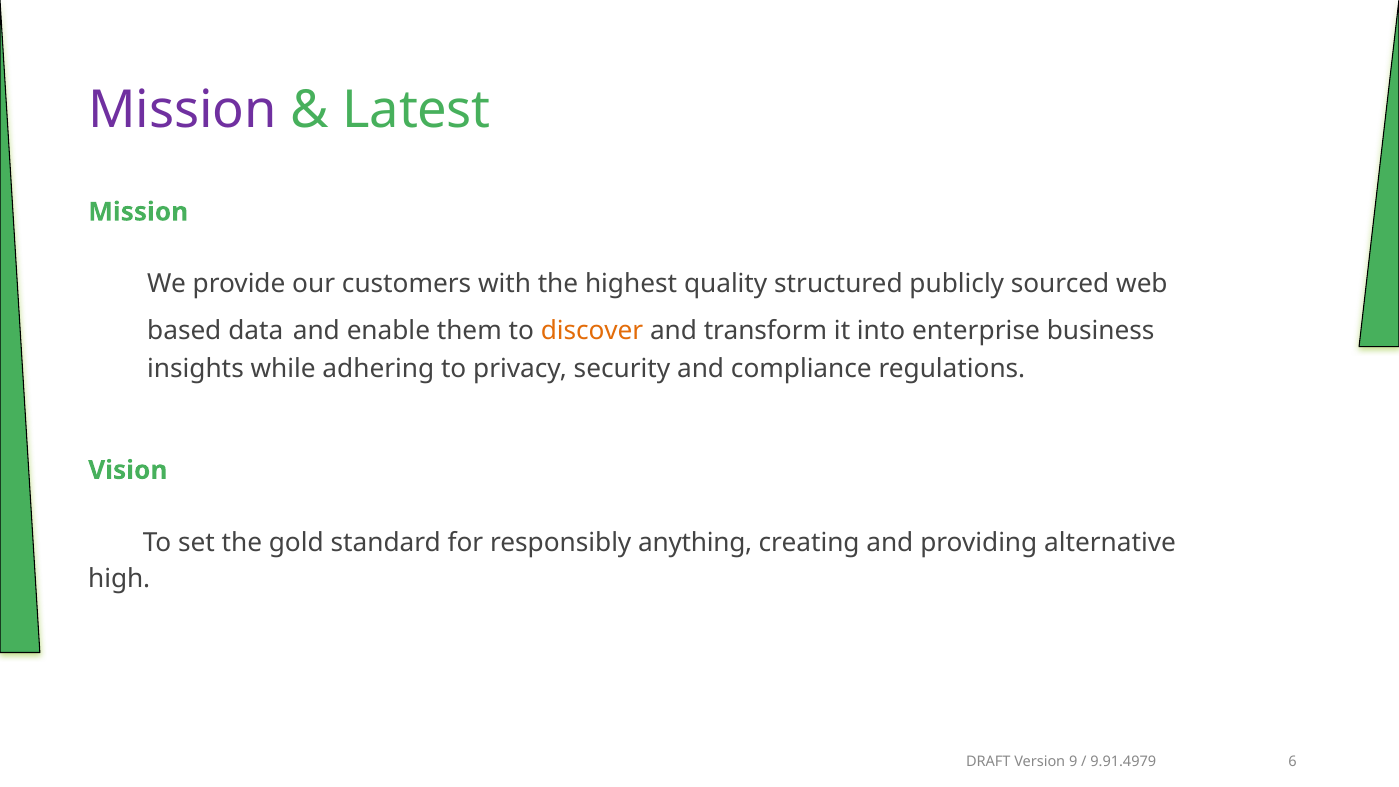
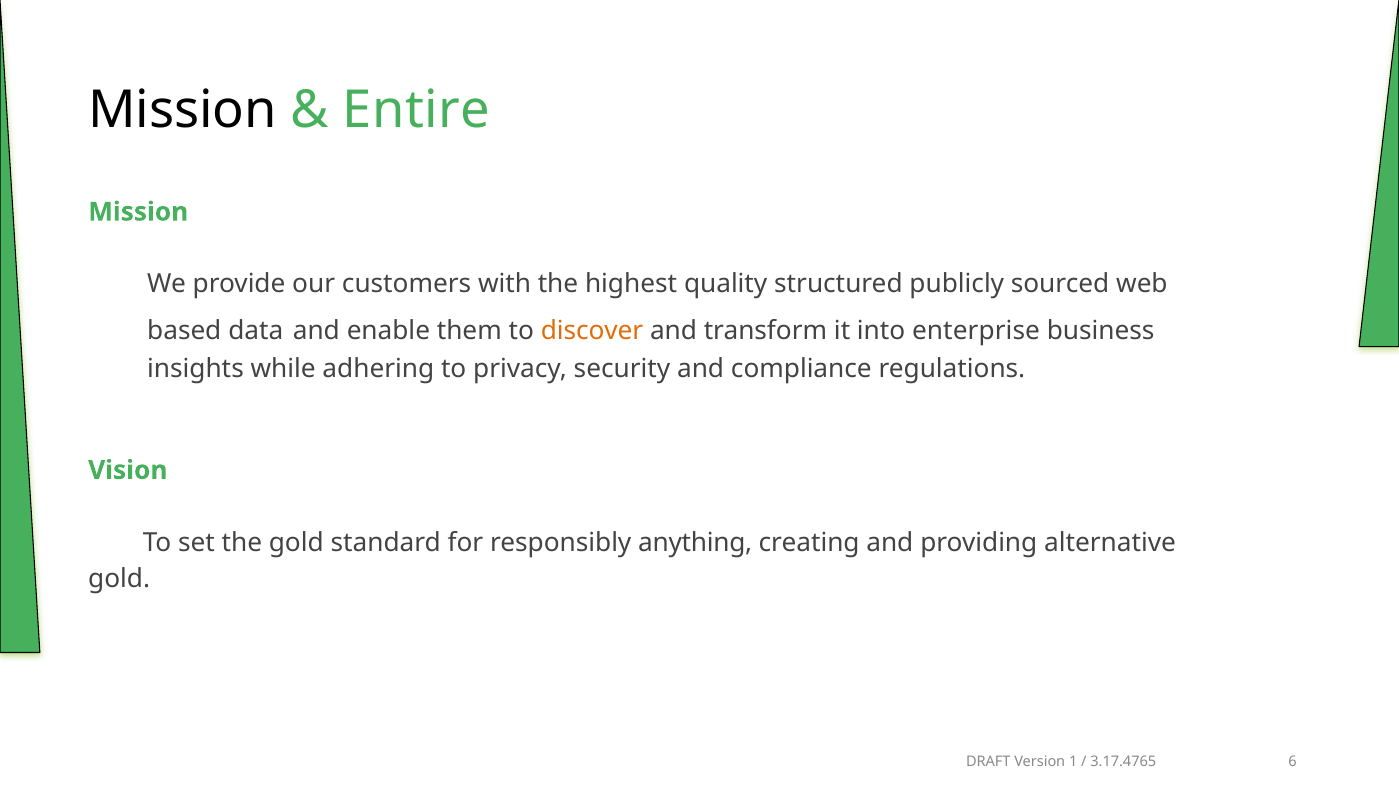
Mission colour: purple -> black (183, 110)
Latest: Latest -> Entire (416, 110)
high: high -> gold (119, 579)
9: 9 -> 1 (1073, 762)
9.91.4979: 9.91.4979 -> 3.17.4765 (1123, 762)
